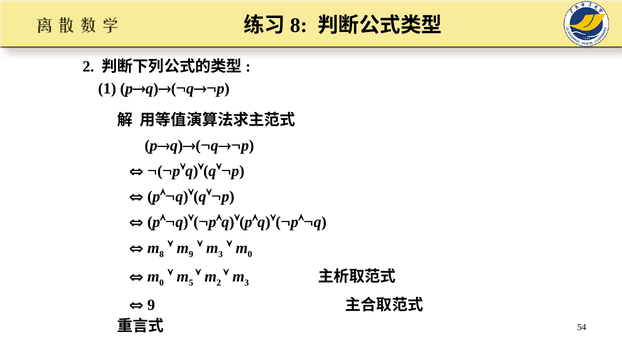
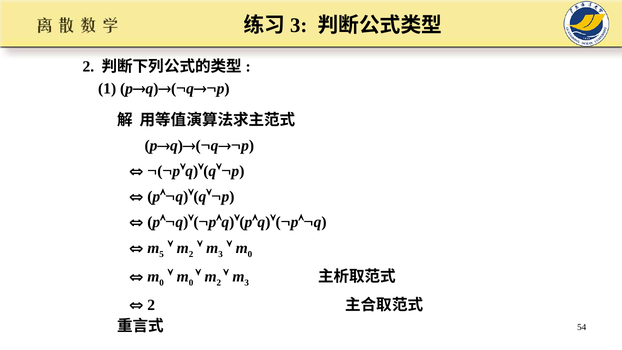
8: 8 -> 3 (299, 25)
8: 8 -> 5 (162, 254)
9: 9 -> 2 (191, 254)
5: 5 -> 0 (191, 283)
9: 9 -> 2 (151, 305)
